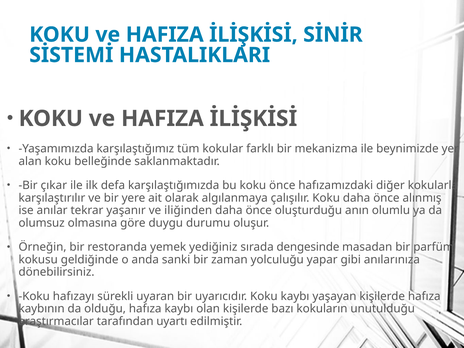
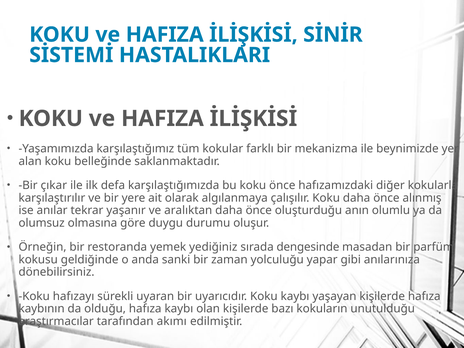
iliğinden: iliğinden -> aralıktan (188, 210)
uyartı: uyartı -> akımı (172, 321)
